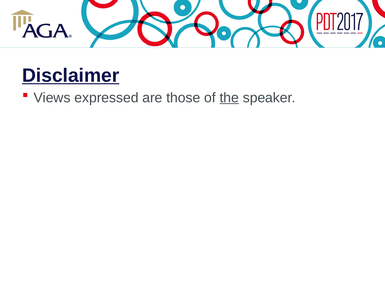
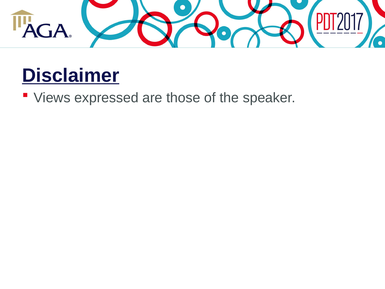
the underline: present -> none (229, 98)
